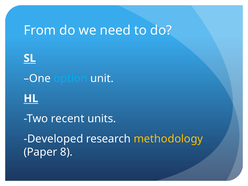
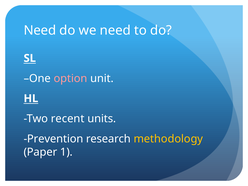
From: From -> Need (40, 30)
option colour: light blue -> pink (71, 78)
Developed: Developed -> Prevention (53, 139)
8: 8 -> 1 (66, 152)
